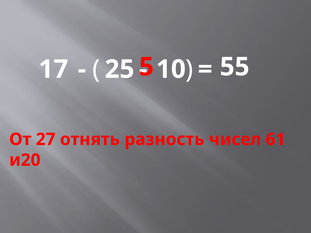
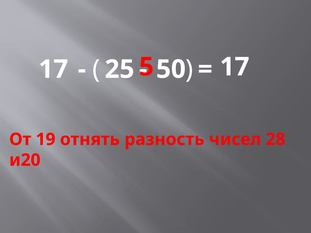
55: 55 -> 17 (235, 67)
10: 10 -> 50 (171, 69)
27: 27 -> 19 (46, 140)
61: 61 -> 28 (275, 140)
